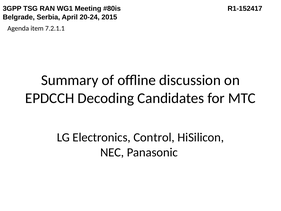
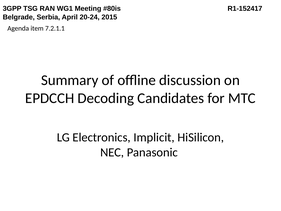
Control: Control -> Implicit (154, 137)
